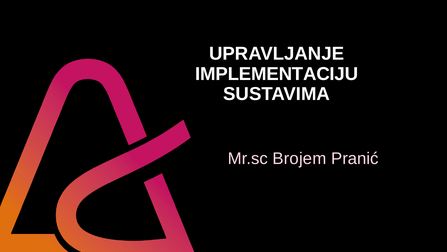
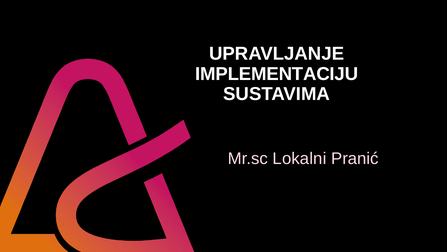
Brojem: Brojem -> Lokalni (300, 158)
